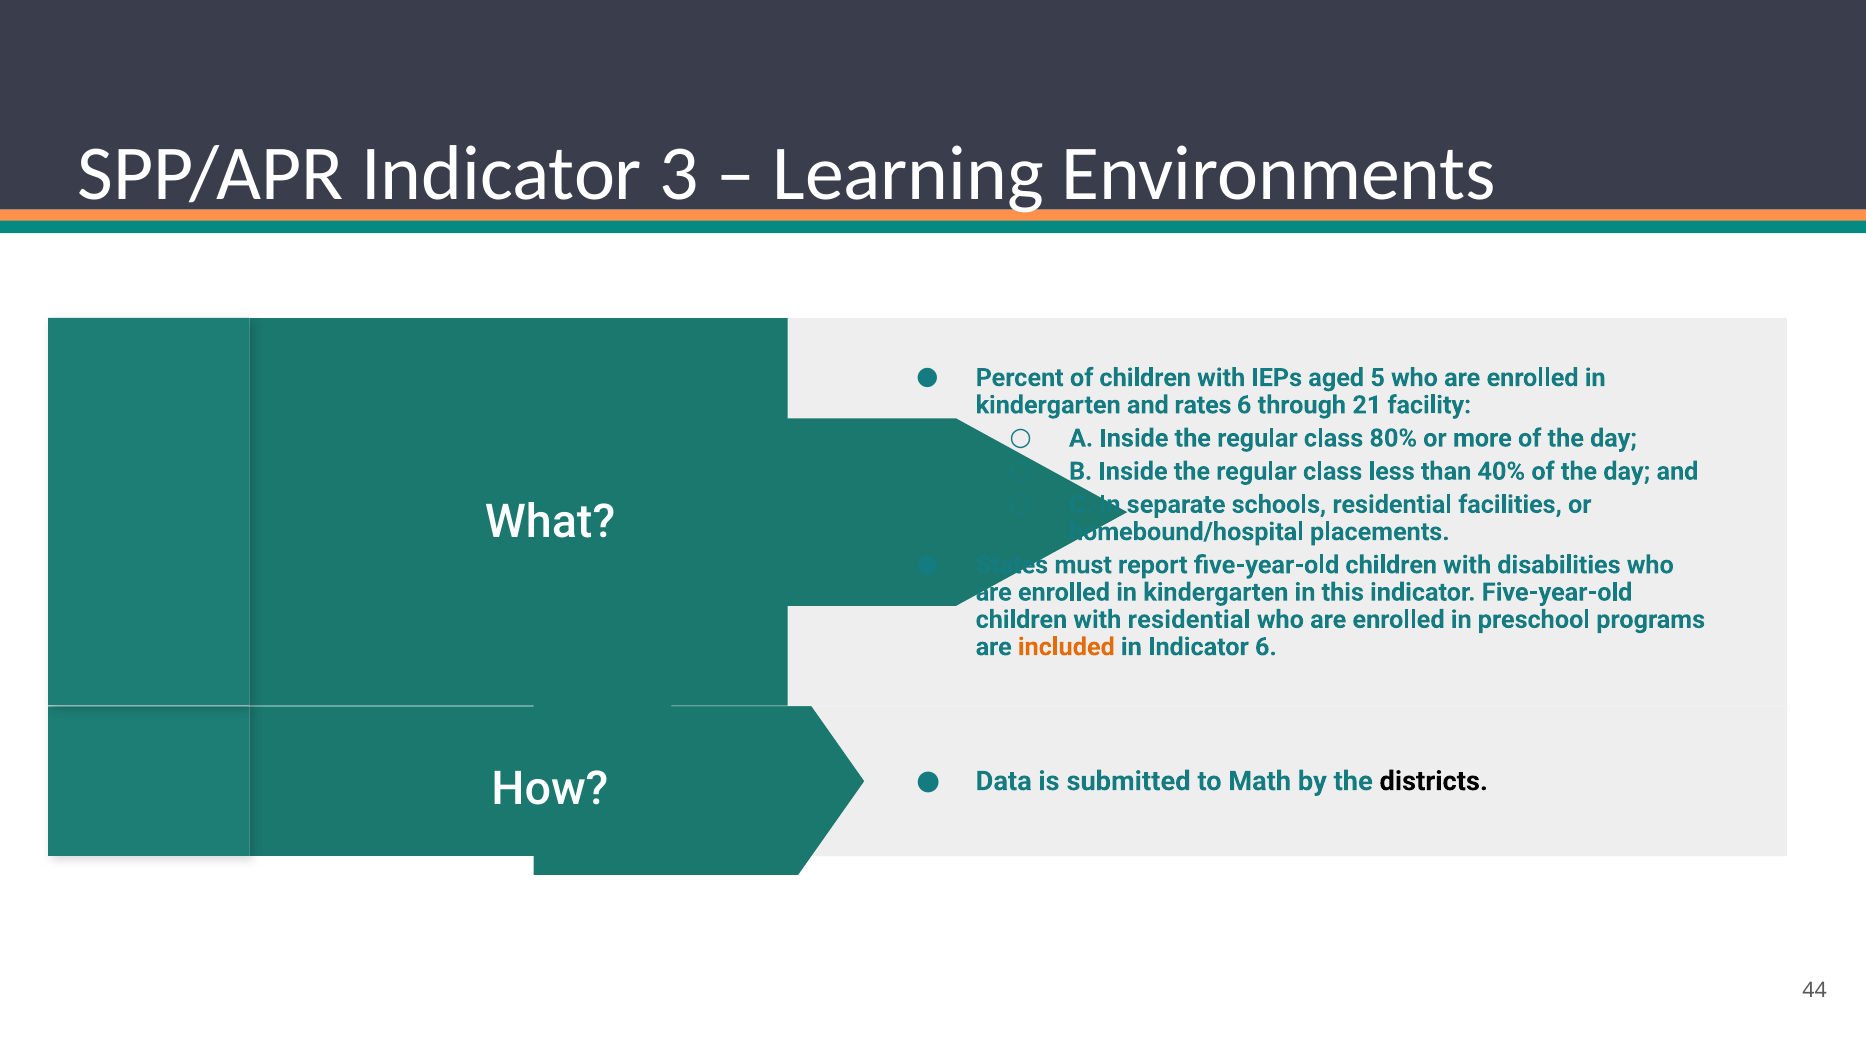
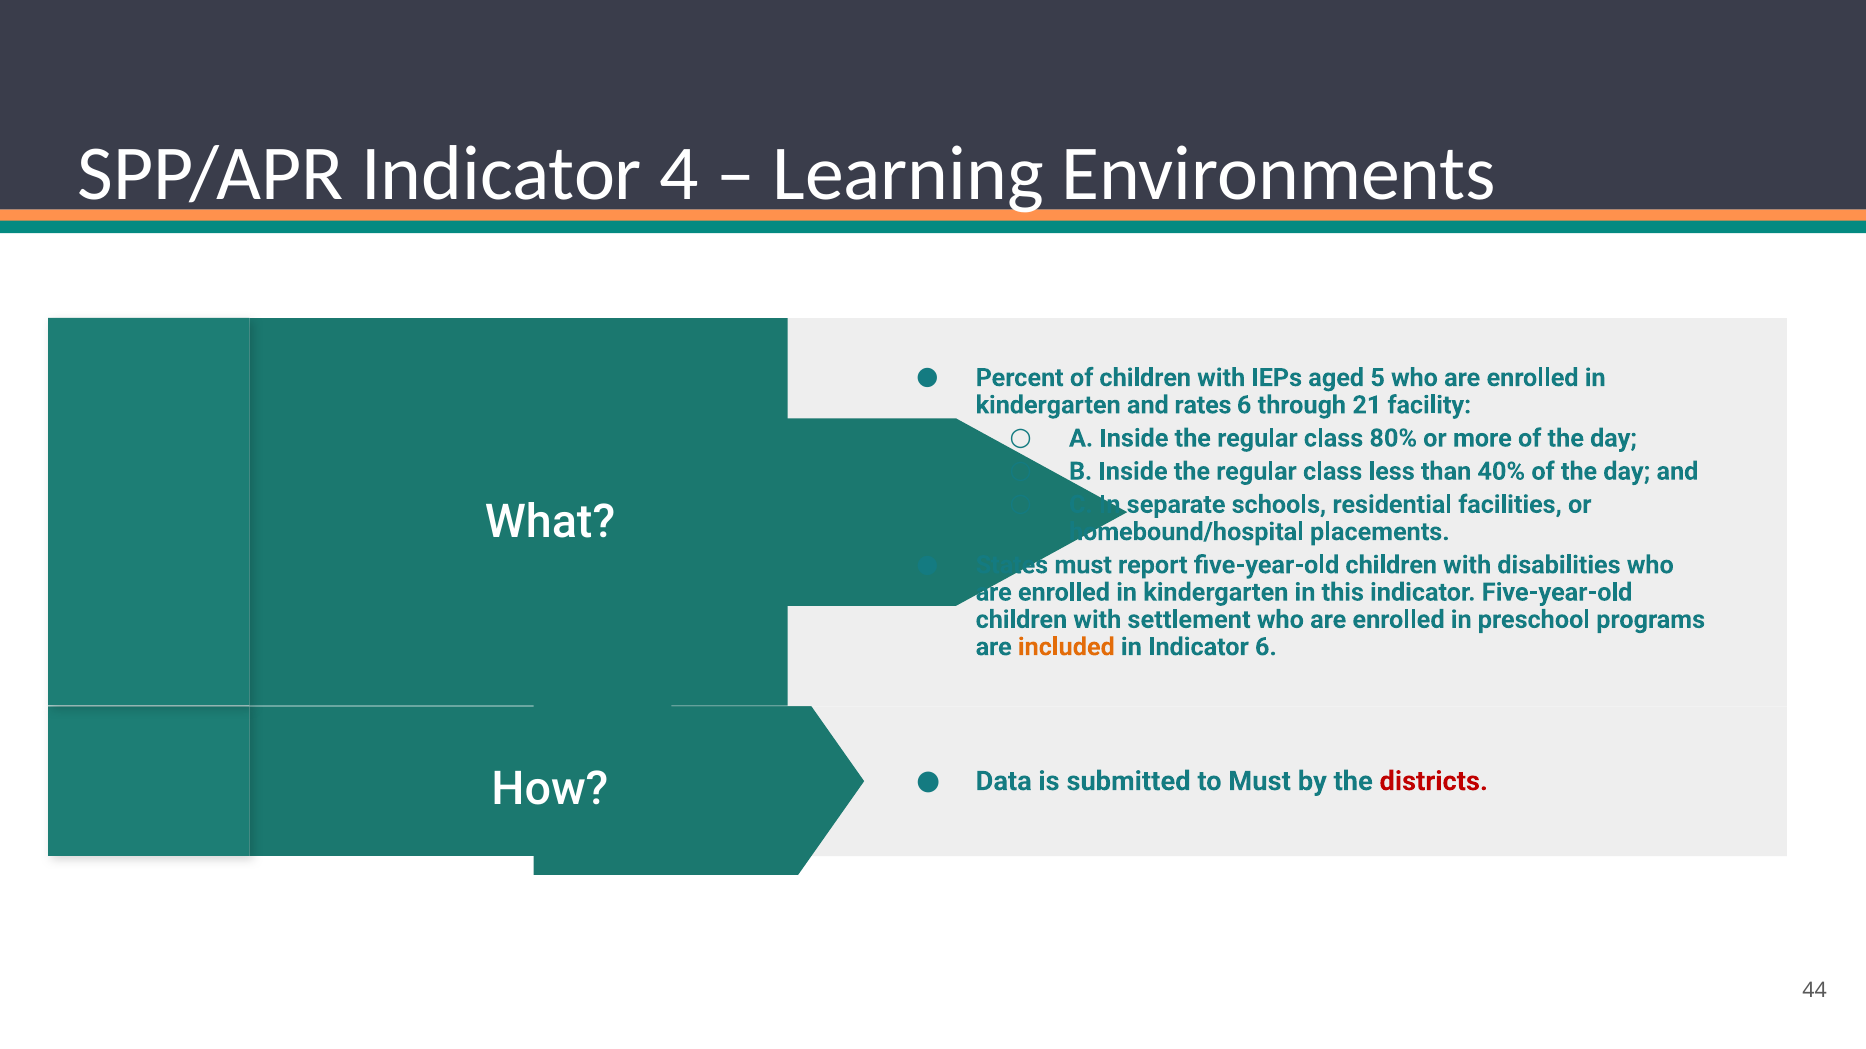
3: 3 -> 4 (679, 174)
with residential: residential -> settlement (1189, 620)
to Math: Math -> Must (1260, 782)
districts colour: black -> red (1434, 782)
